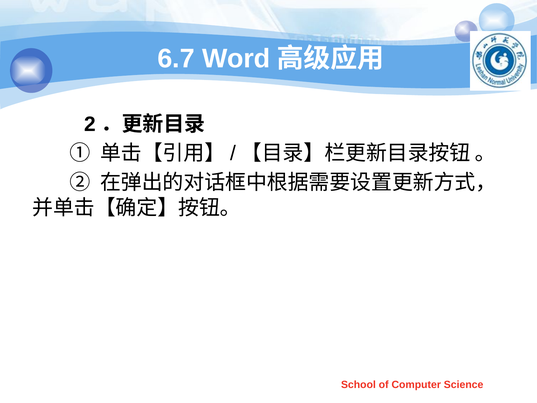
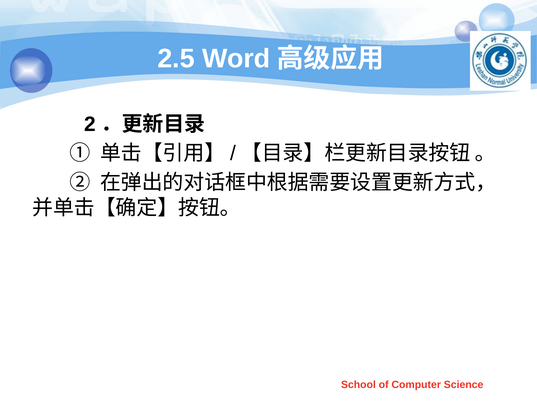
6.7: 6.7 -> 2.5 (176, 59)
